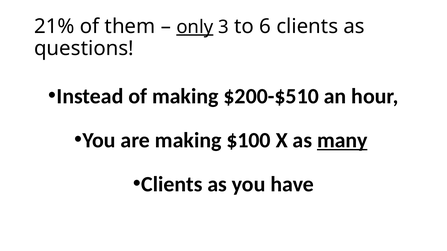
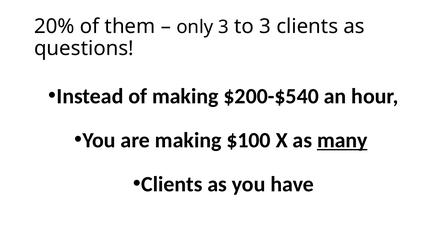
21%: 21% -> 20% (54, 26)
only underline: present -> none (195, 27)
to 6: 6 -> 3 (265, 26)
$200-$510: $200-$510 -> $200-$540 (271, 96)
